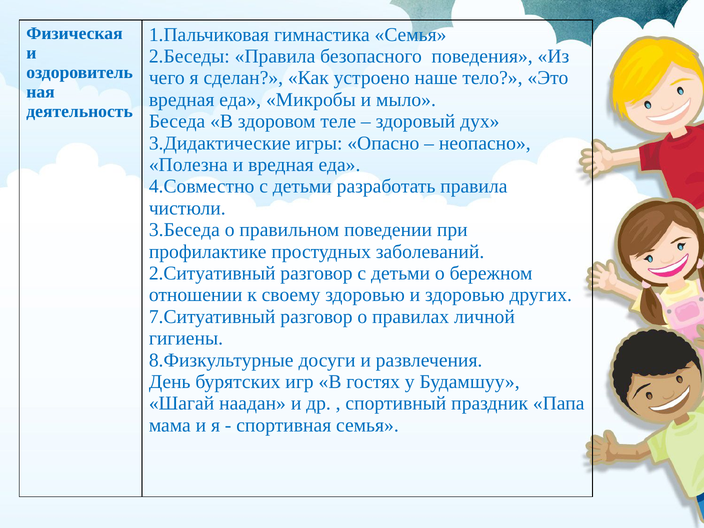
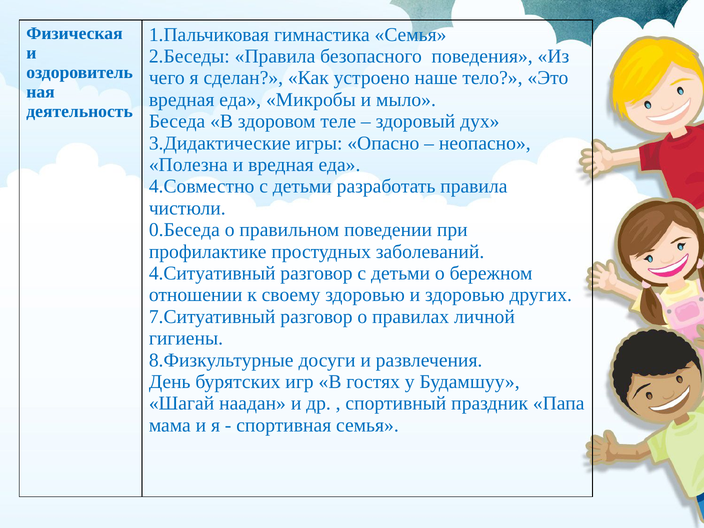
3.Беседа: 3.Беседа -> 0.Беседа (184, 230)
2.Ситуативный: 2.Ситуативный -> 4.Ситуативный (212, 273)
